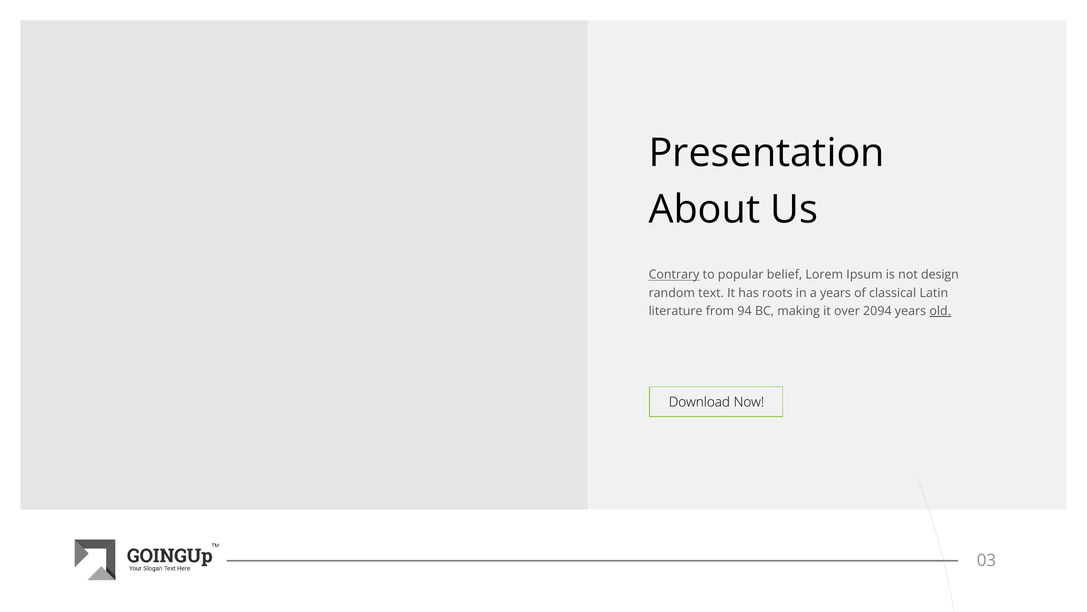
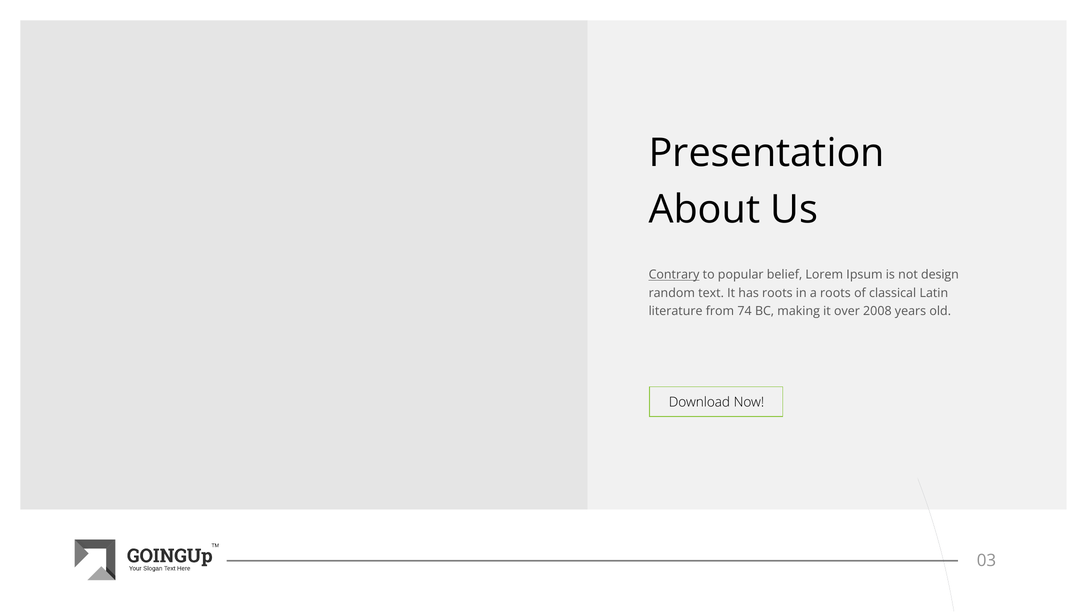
a years: years -> roots (835, 293)
94: 94 -> 74 (745, 311)
2094: 2094 -> 2008 (877, 311)
old underline: present -> none (940, 311)
